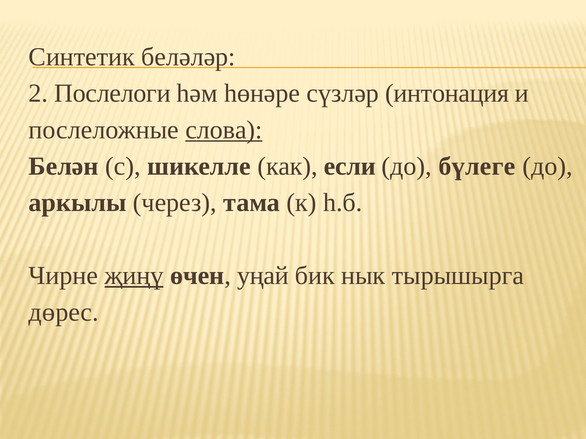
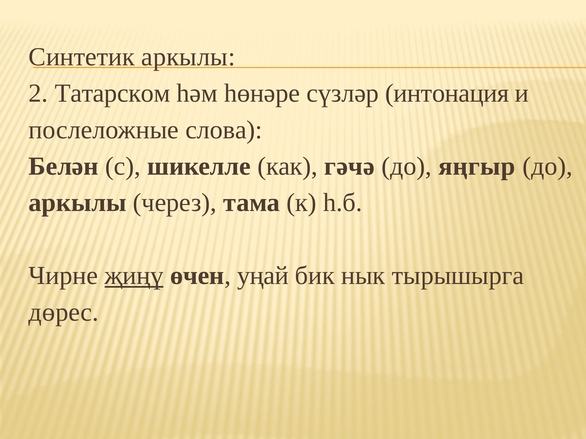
Синтетик беләләр: беләләр -> аркылы (188, 57)
Послелоги: Послелоги -> Татарском (112, 93)
слова underline: present -> none (224, 130)
если: если -> гәчә (349, 166)
бүлеге: бүлеге -> яңгыр (477, 166)
